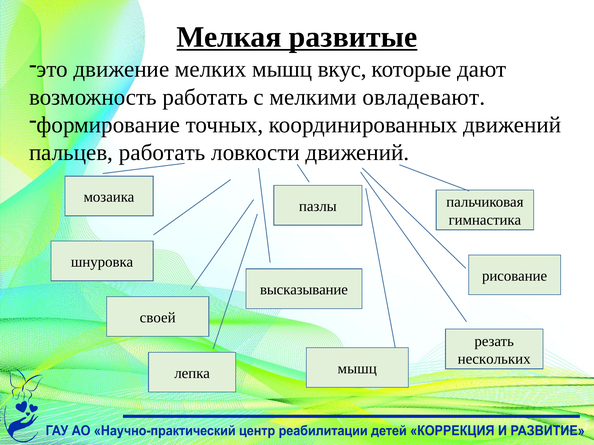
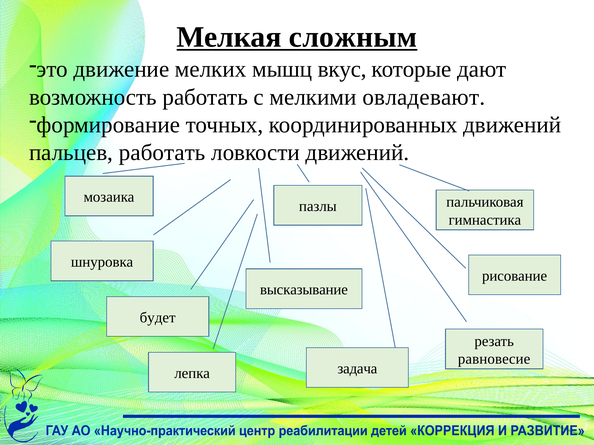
развитые: развитые -> сложным (353, 37)
своей: своей -> будет (158, 318)
нескольких: нескольких -> равновесие (494, 359)
мышц: мышц -> задача (357, 369)
